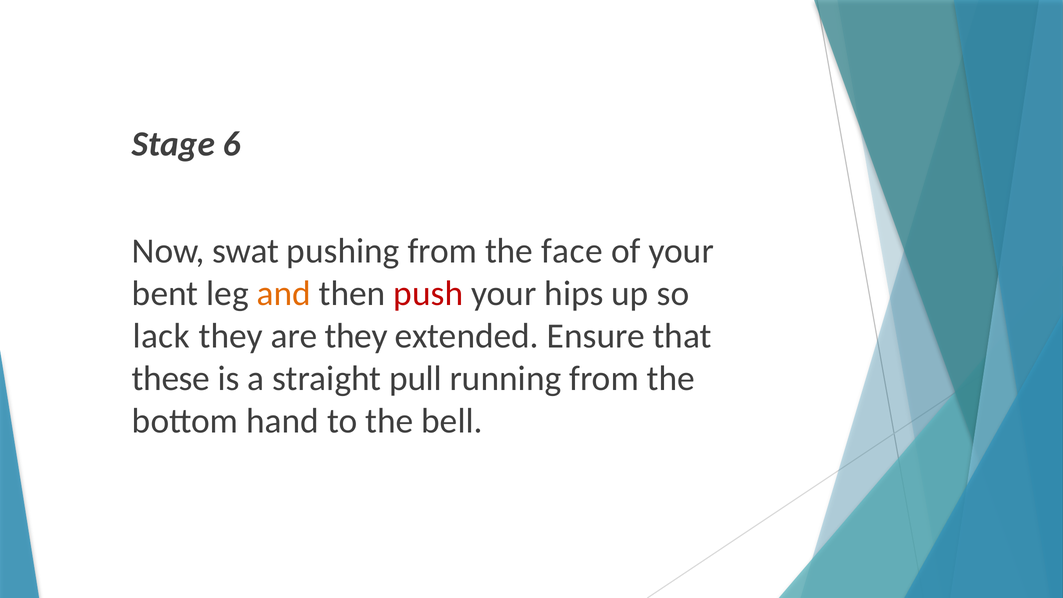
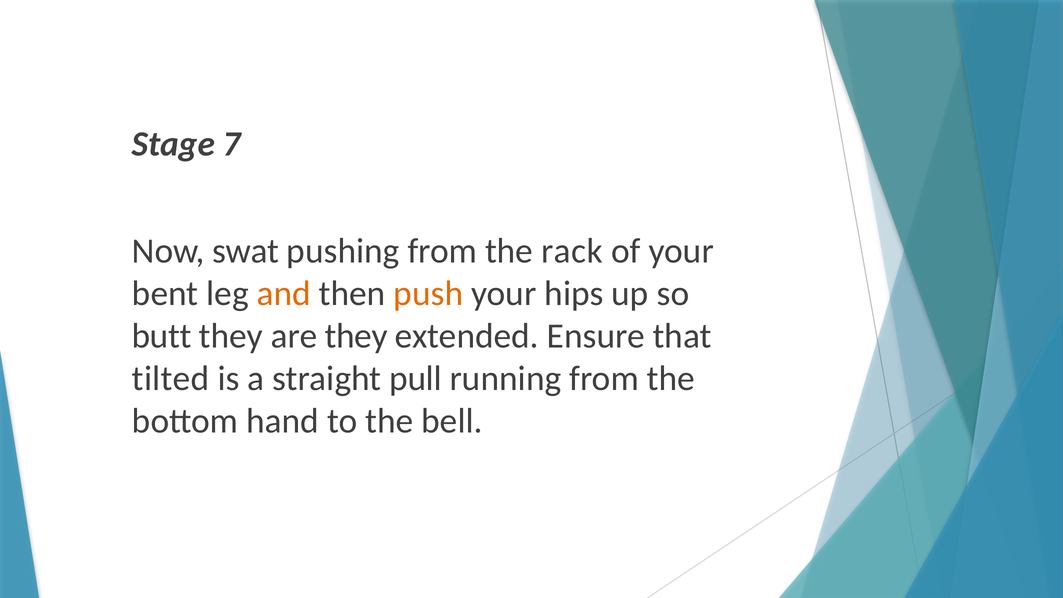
6: 6 -> 7 (232, 144)
face: face -> rack (572, 251)
push colour: red -> orange (428, 294)
lack: lack -> butt (162, 336)
these: these -> tilted (171, 379)
